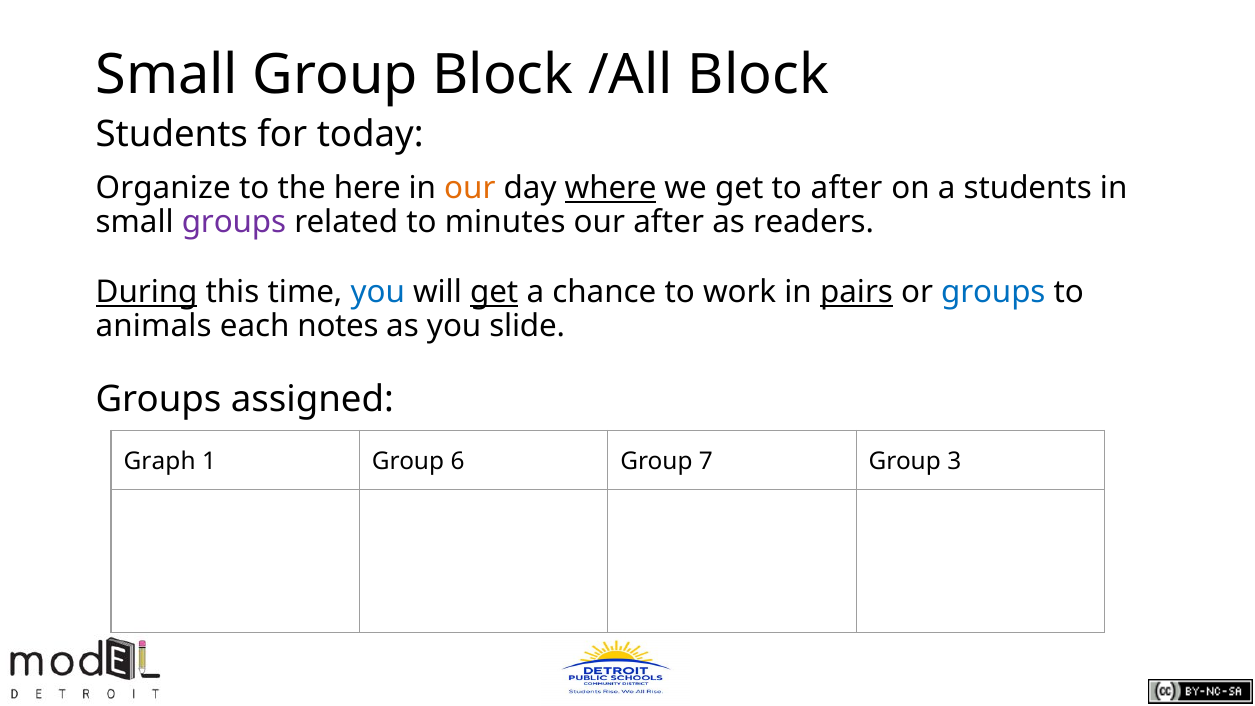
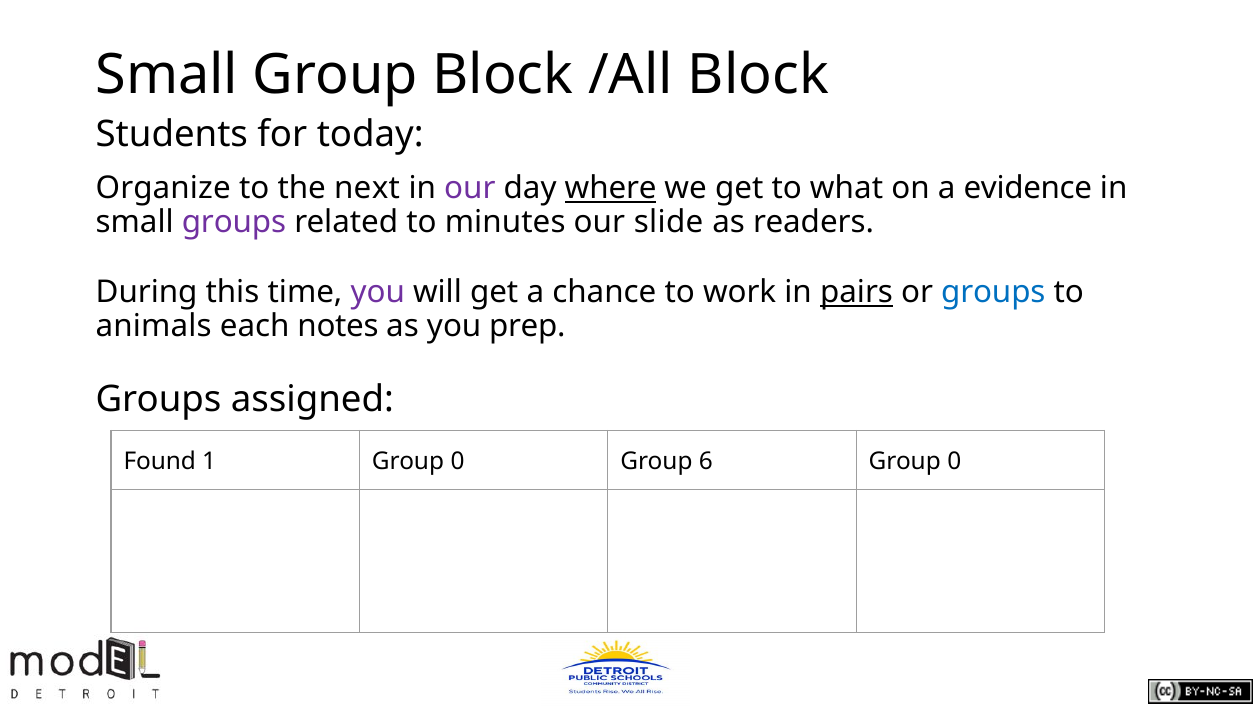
here: here -> next (367, 188)
our colour: orange -> purple (470, 188)
to after: after -> what (847, 188)
a students: students -> evidence (1028, 188)
our after: after -> slide (669, 222)
During underline: present -> none (147, 293)
you colour: blue -> purple (378, 293)
get underline: present -> none (494, 293)
slide: slide -> prep (527, 326)
Graph: Graph -> Found (160, 461)
1 Group 6: 6 -> 0 (458, 461)
7: 7 -> 6 (706, 461)
3: 3 -> 0 (954, 461)
